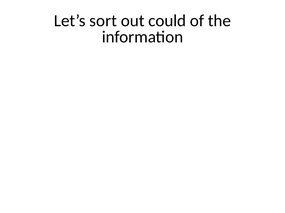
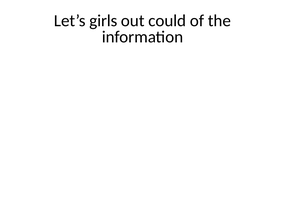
sort: sort -> girls (103, 21)
